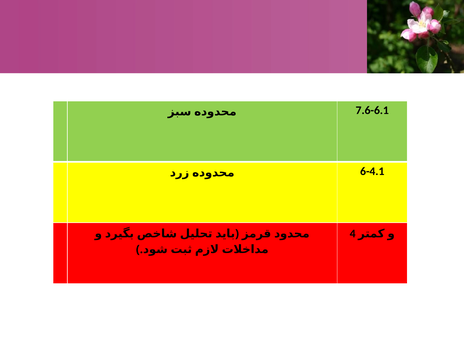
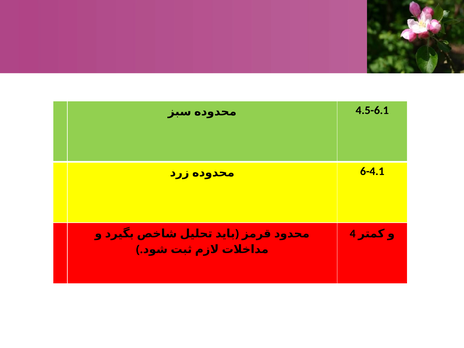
7.6-6.1: 7.6-6.1 -> 4.5-6.1 (372, 110)
